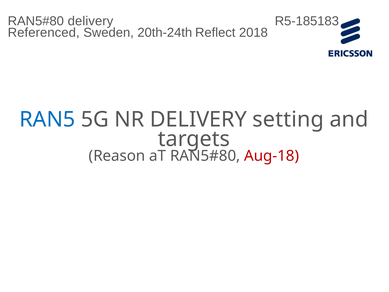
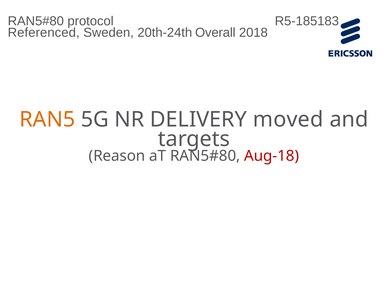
delivery: delivery -> protocol (91, 21)
Reflect: Reflect -> Overall (215, 33)
RAN5 colour: blue -> orange (47, 120)
setting: setting -> moved (288, 120)
